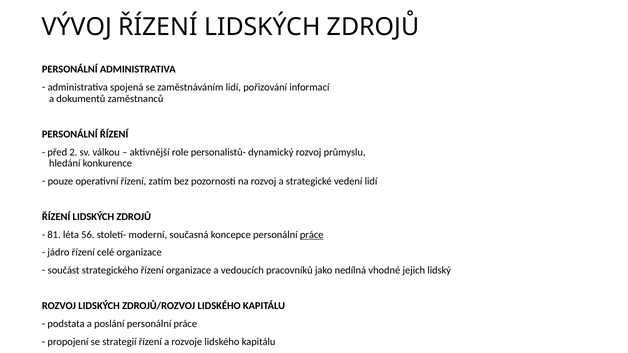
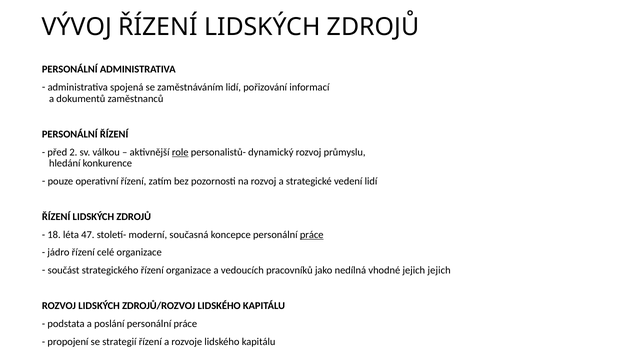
role underline: none -> present (180, 152)
81: 81 -> 18 (54, 235)
56: 56 -> 47 (88, 235)
jejich lidský: lidský -> jejich (439, 271)
